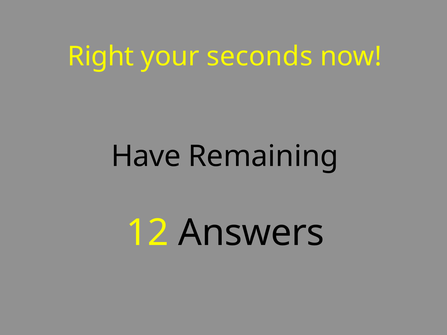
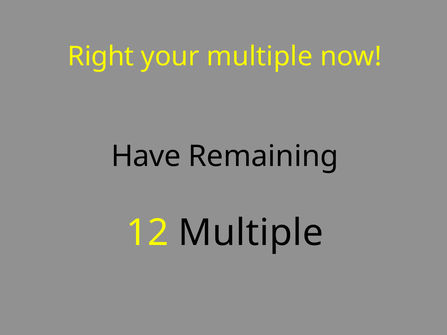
your seconds: seconds -> multiple (260, 57)
12 Answers: Answers -> Multiple (251, 233)
